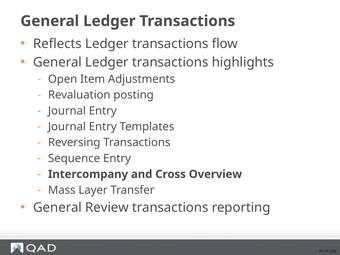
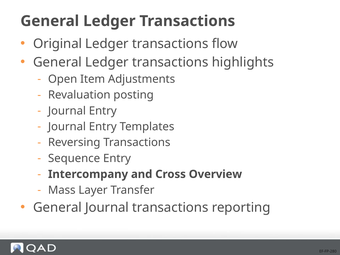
Reflects: Reflects -> Original (58, 44)
General Review: Review -> Journal (107, 208)
